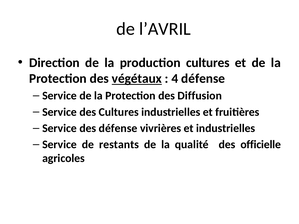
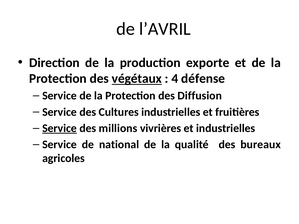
production cultures: cultures -> exporte (208, 63)
Service underline: none -> present (60, 128)
des défense: défense -> millions (118, 128)
restants: restants -> national (119, 145)
officielle: officielle -> bureaux (261, 145)
